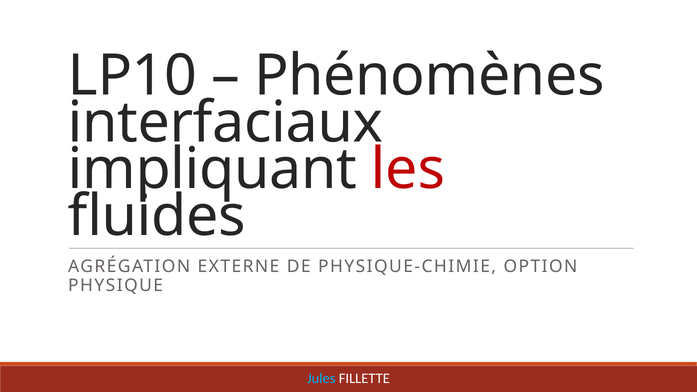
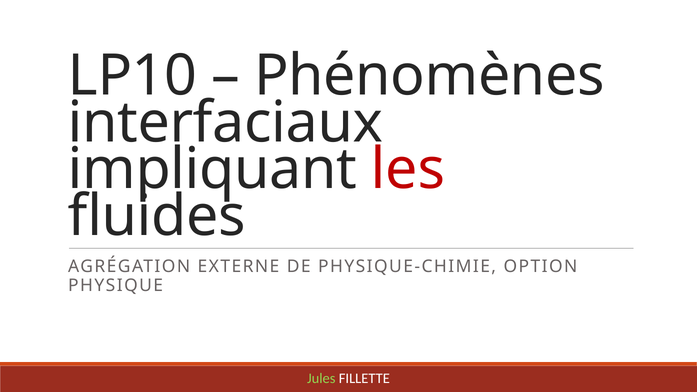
Jules colour: light blue -> light green (321, 379)
